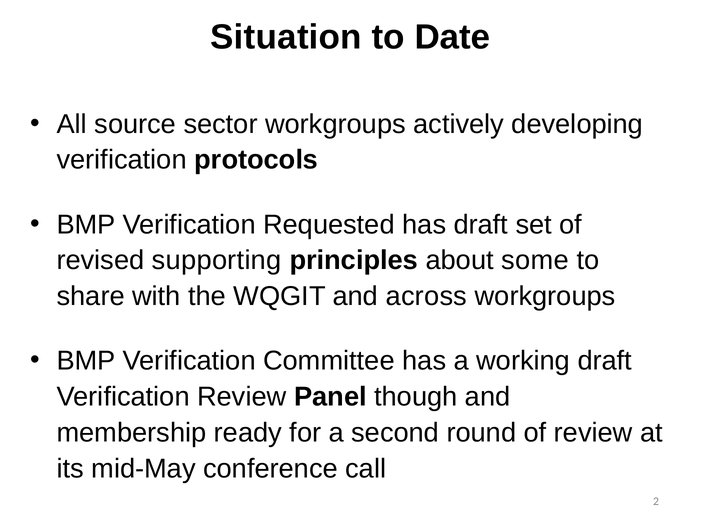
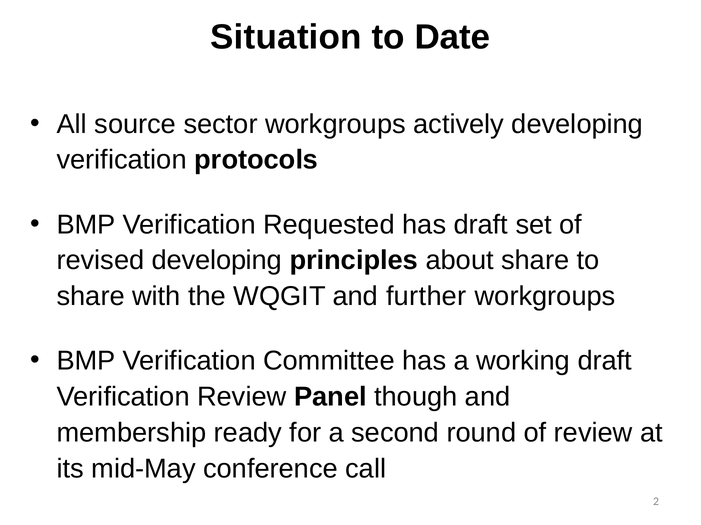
revised supporting: supporting -> developing (217, 261)
about some: some -> share (535, 261)
across: across -> further (426, 297)
